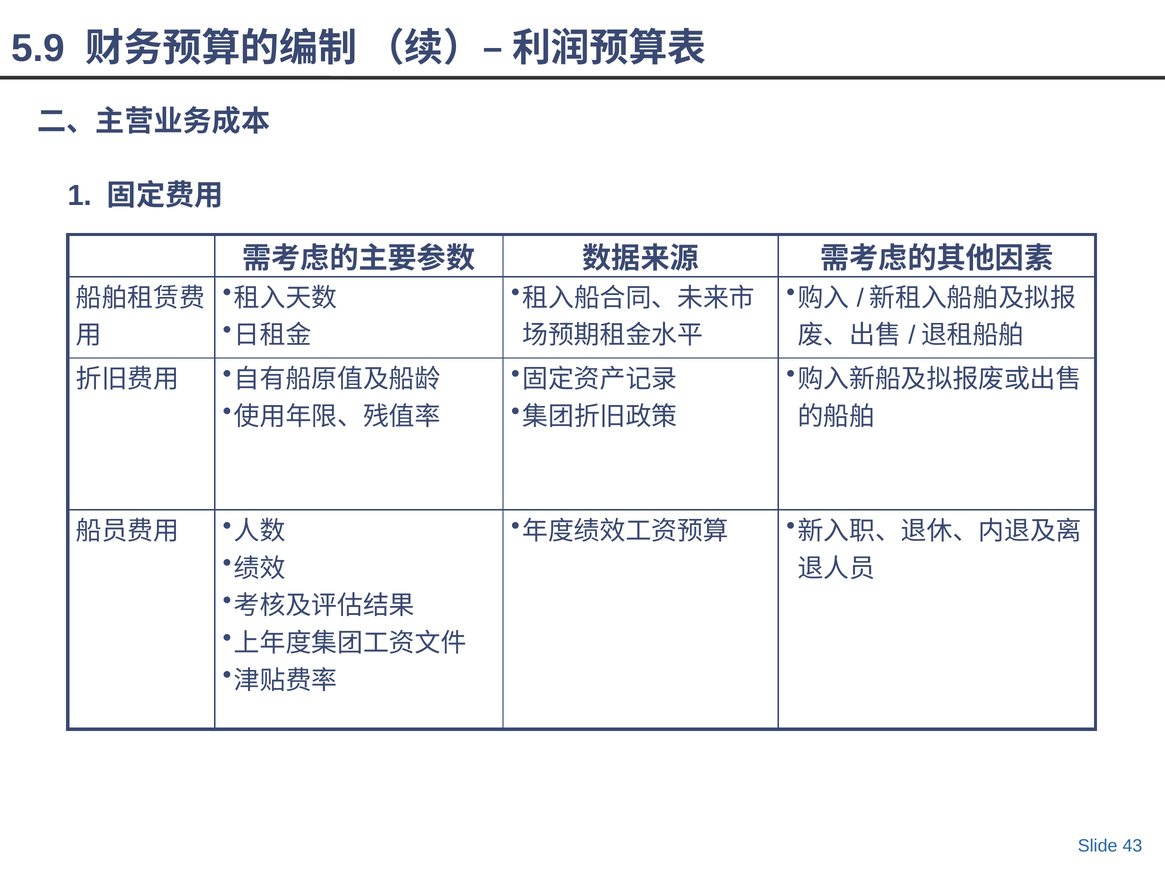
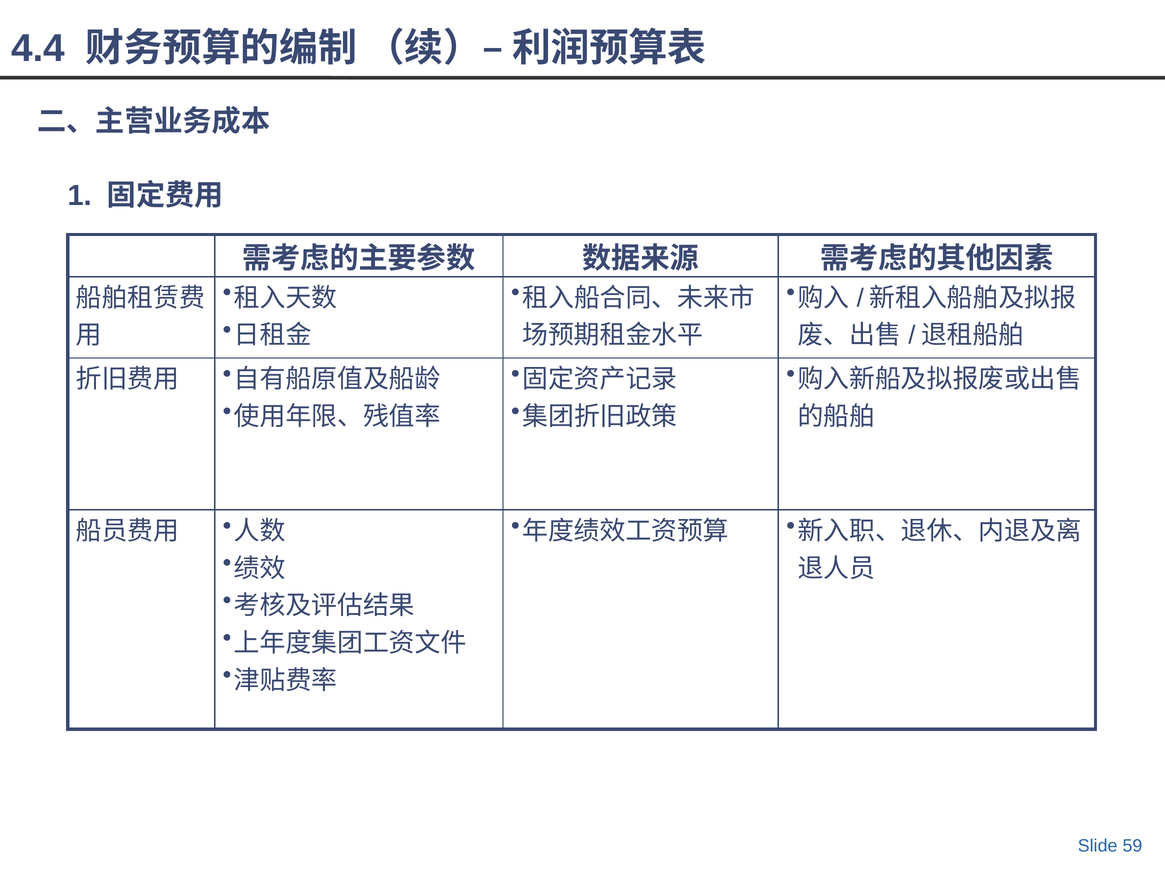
5.9: 5.9 -> 4.4 (38, 48)
43: 43 -> 59 (1132, 846)
